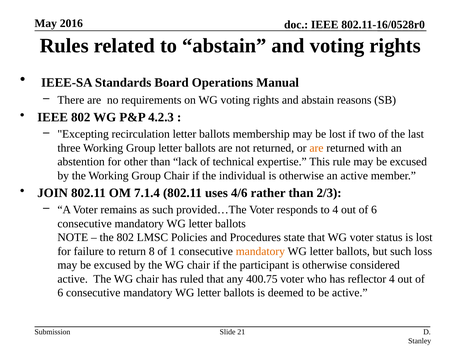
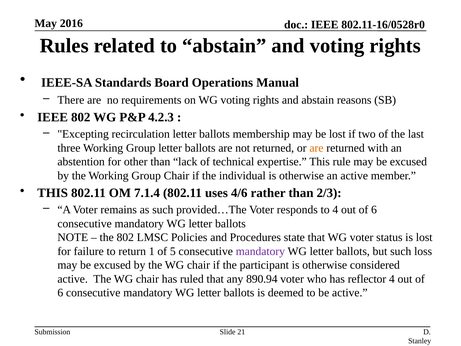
JOIN: JOIN -> THIS (53, 193)
8: 8 -> 1 (152, 251)
1: 1 -> 5 (173, 251)
mandatory colour: orange -> purple (260, 251)
400.75: 400.75 -> 890.94 (262, 279)
